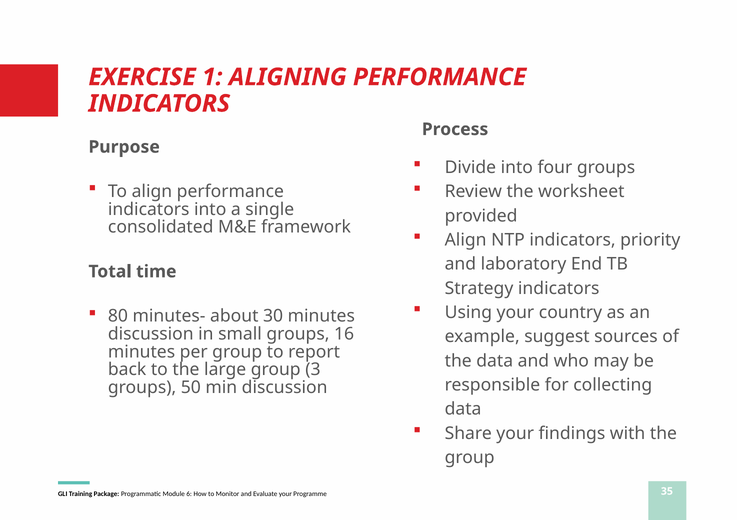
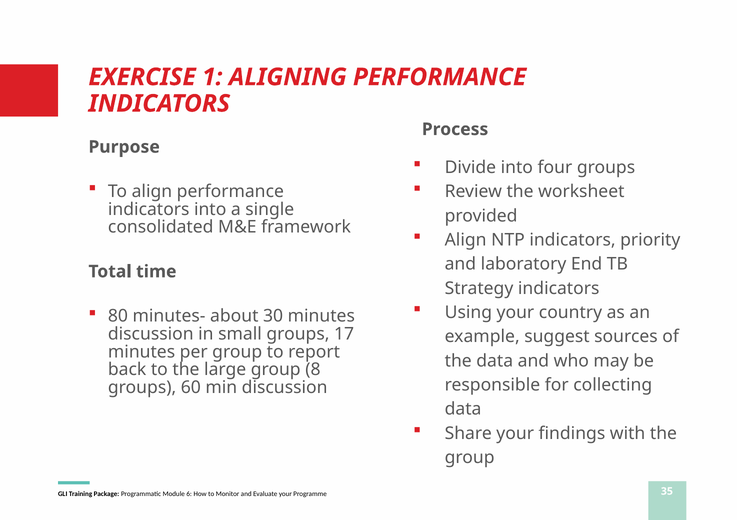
16: 16 -> 17 (344, 334)
3: 3 -> 8 (313, 370)
50: 50 -> 60 (191, 388)
